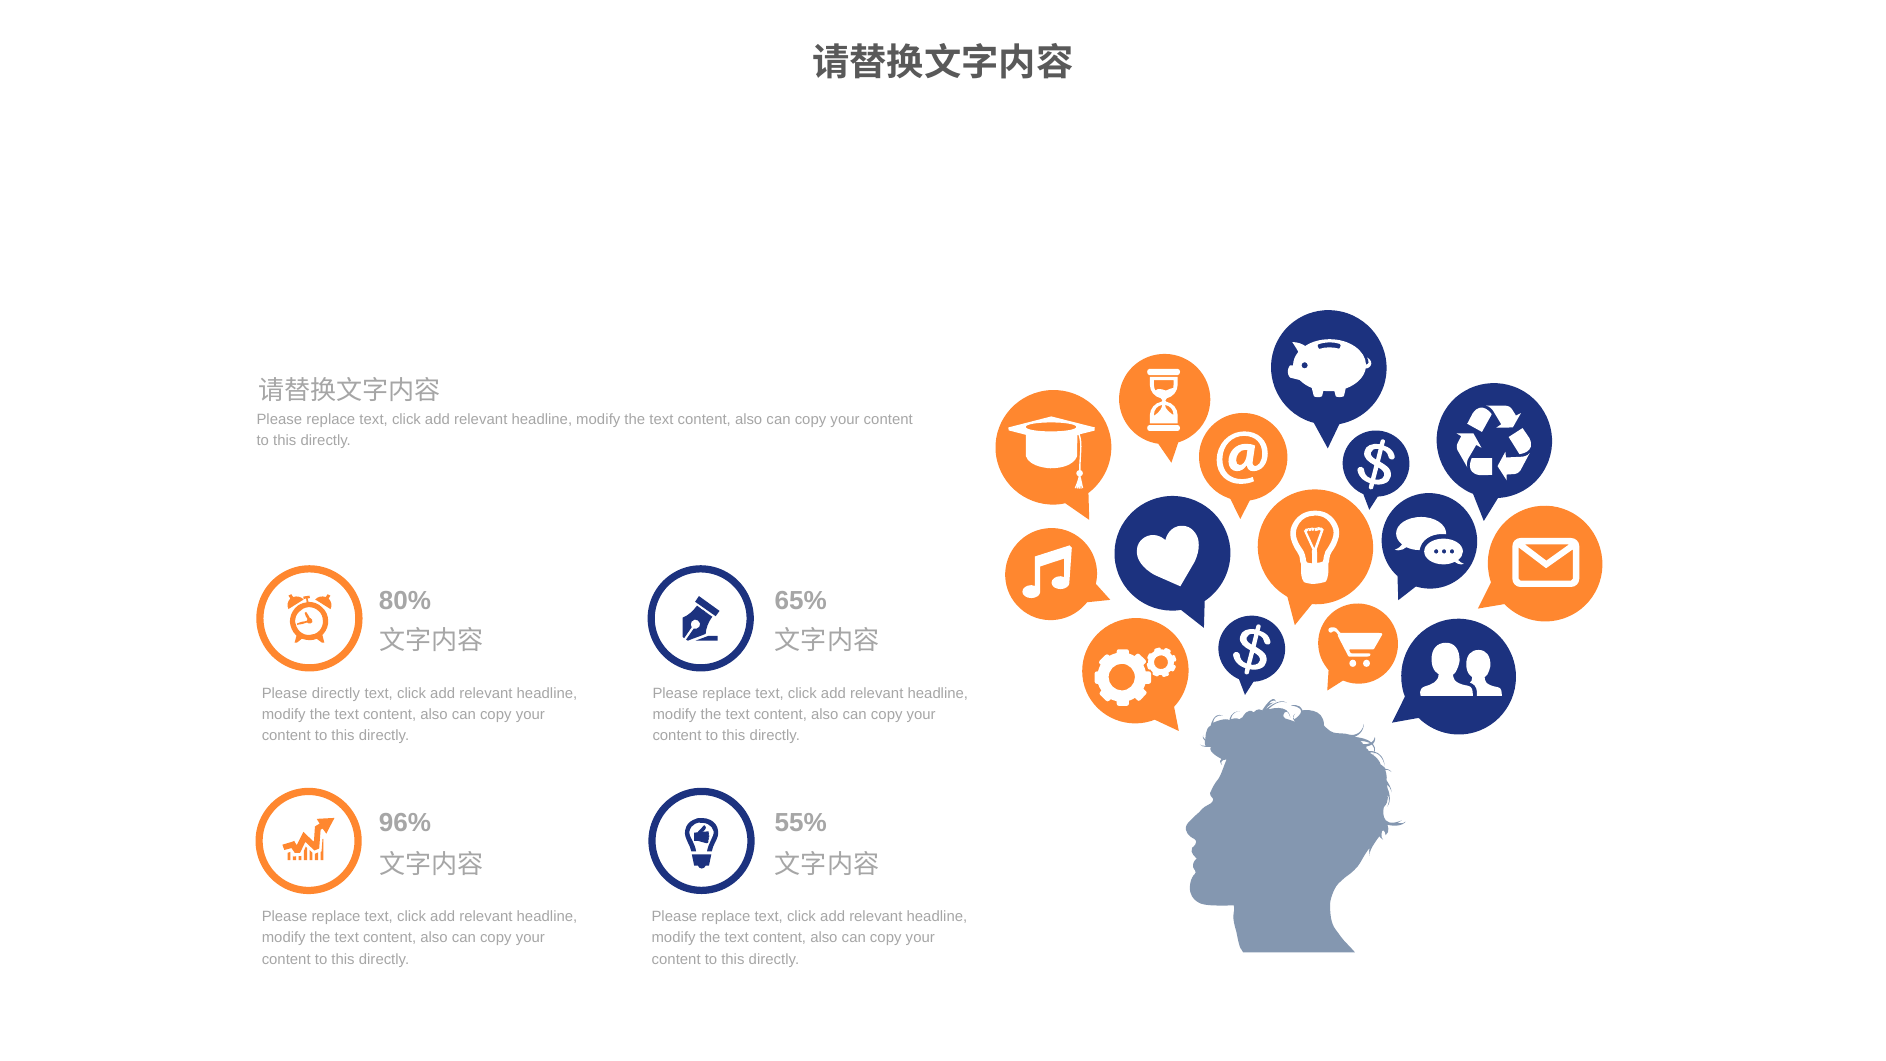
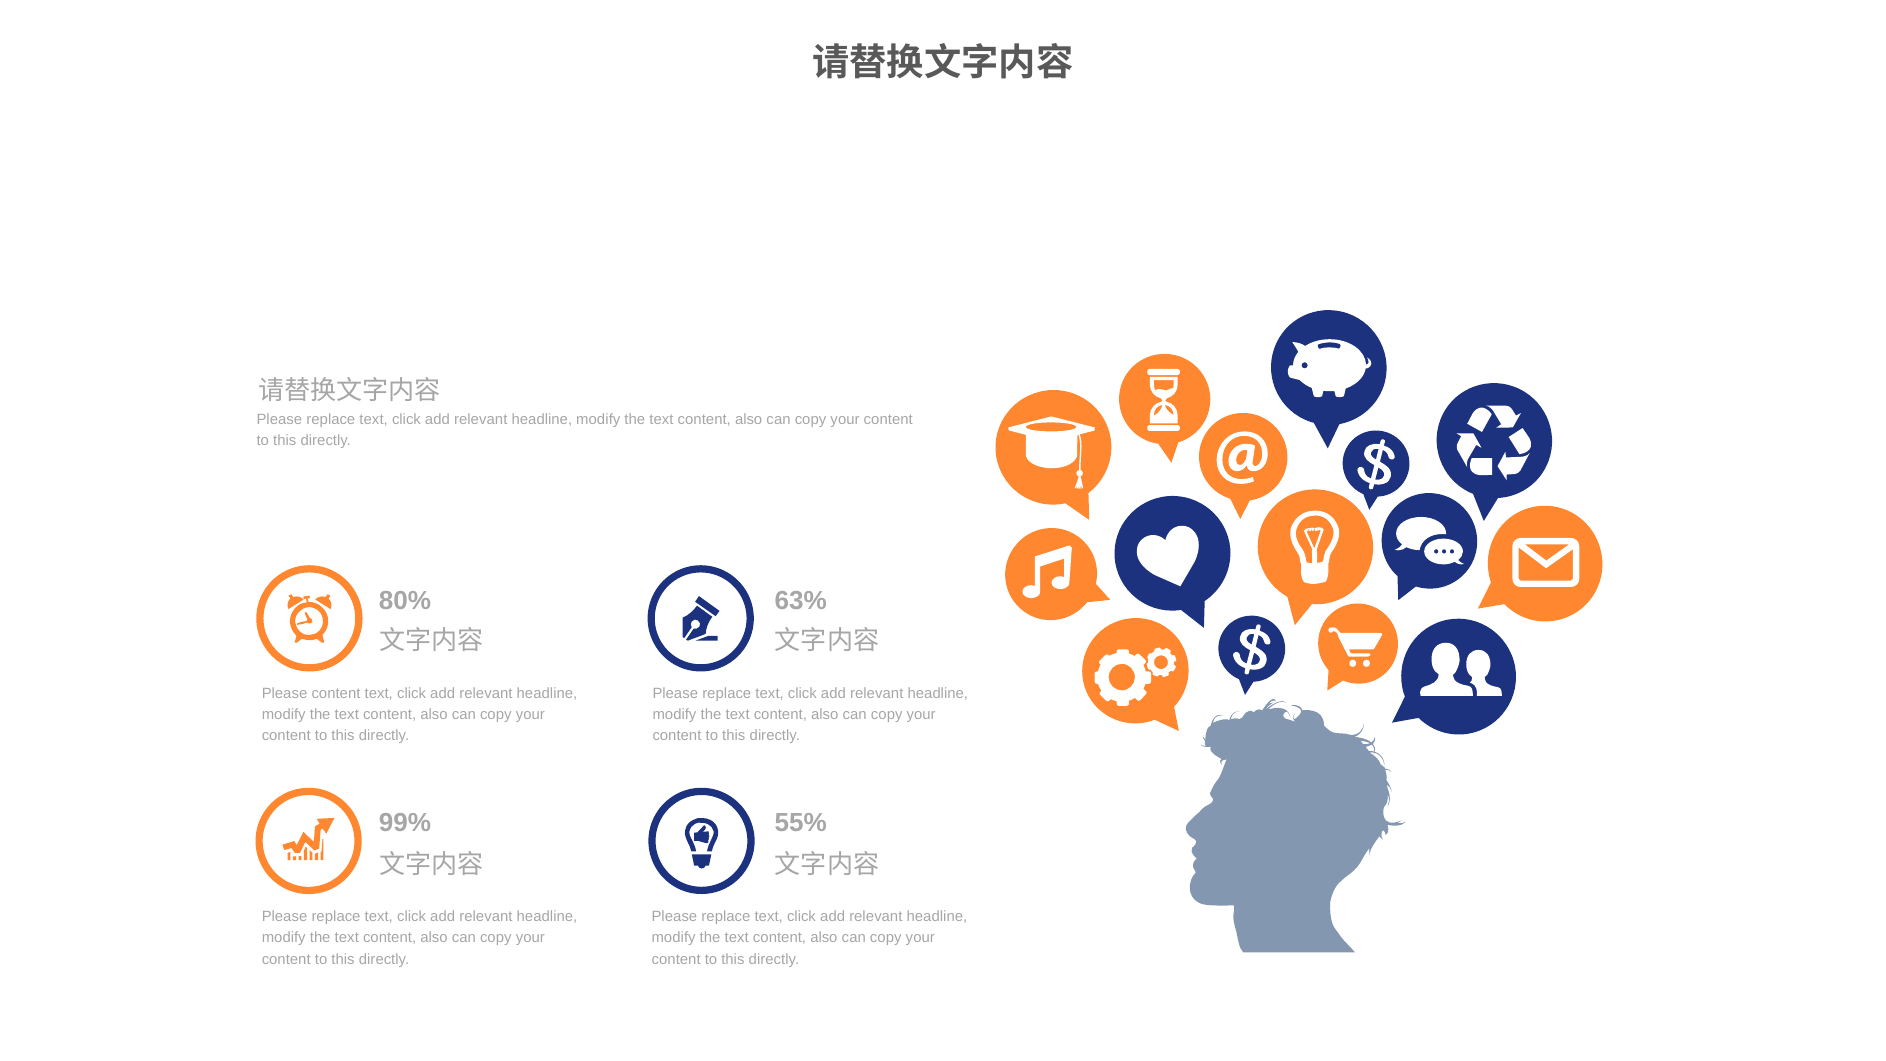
65%: 65% -> 63% (801, 601)
Please directly: directly -> content (336, 693)
96%: 96% -> 99% (405, 823)
